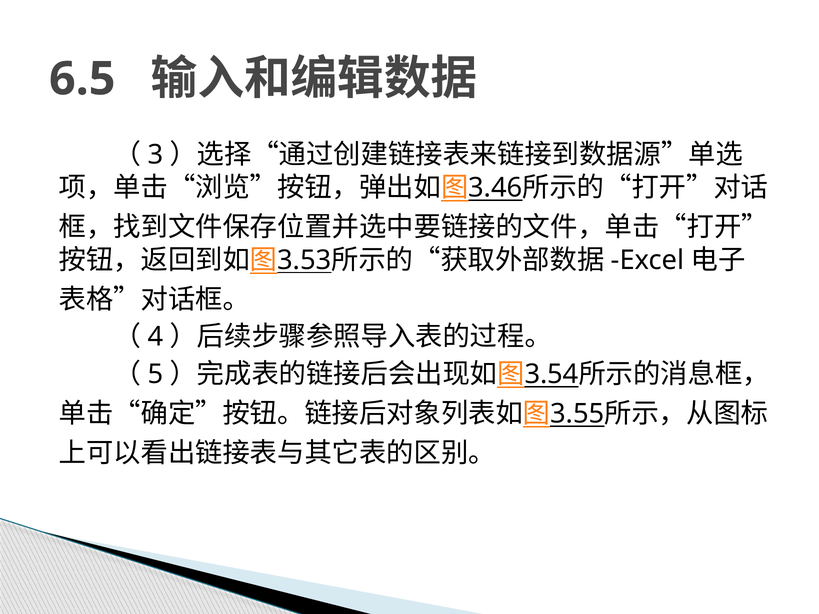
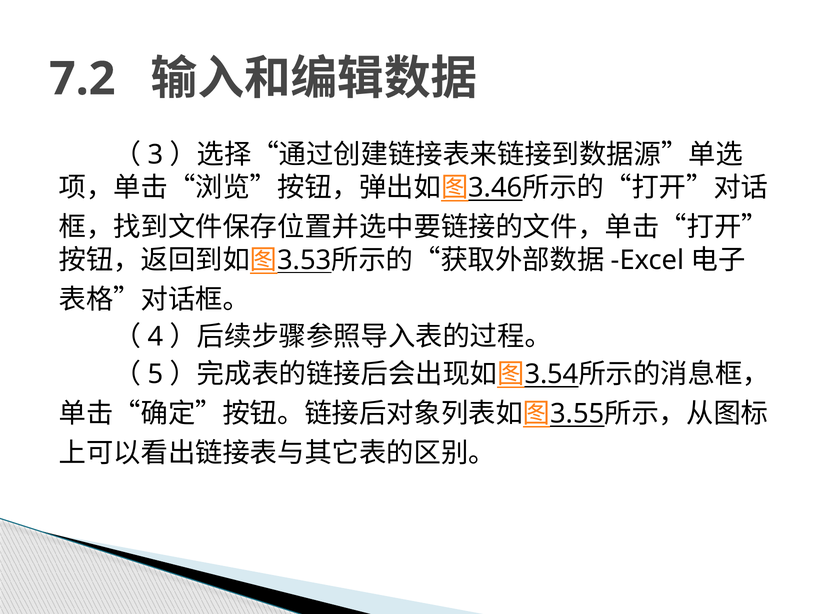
6.5: 6.5 -> 7.2 (82, 79)
